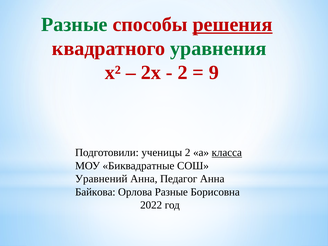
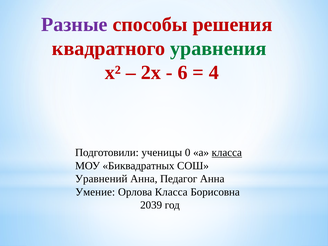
Разные colour: green -> purple (74, 24)
решения underline: present -> none (232, 24)
2: 2 -> 6 (183, 73)
9: 9 -> 4 (214, 73)
ученицы 2: 2 -> 0 (188, 153)
Биквадратные: Биквадратные -> Биквадратных (139, 166)
Байкова: Байкова -> Умение (95, 192)
Орлова Разные: Разные -> Класса (171, 192)
2022: 2022 -> 2039 (151, 205)
